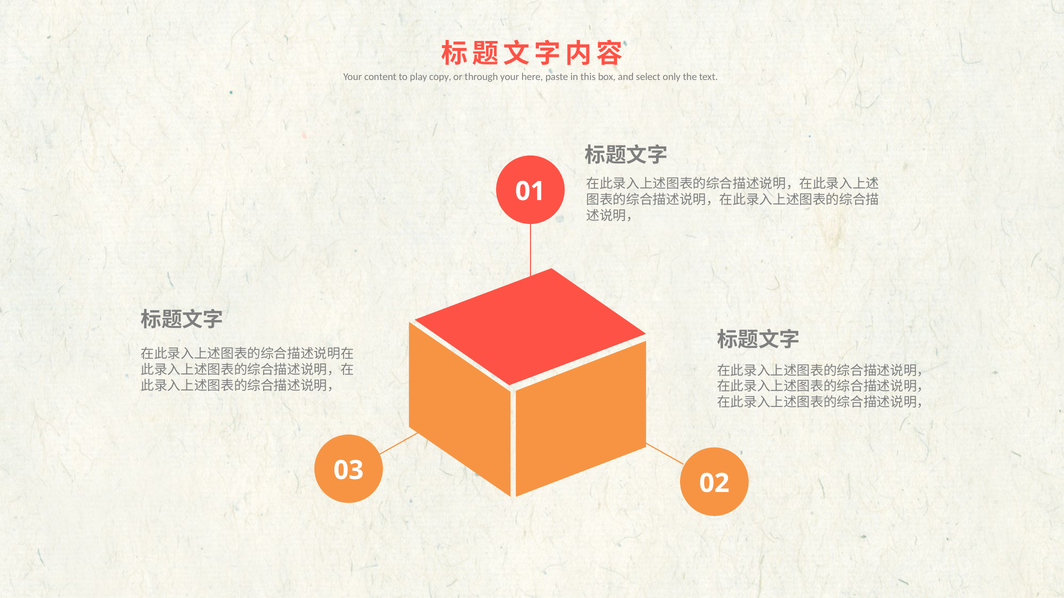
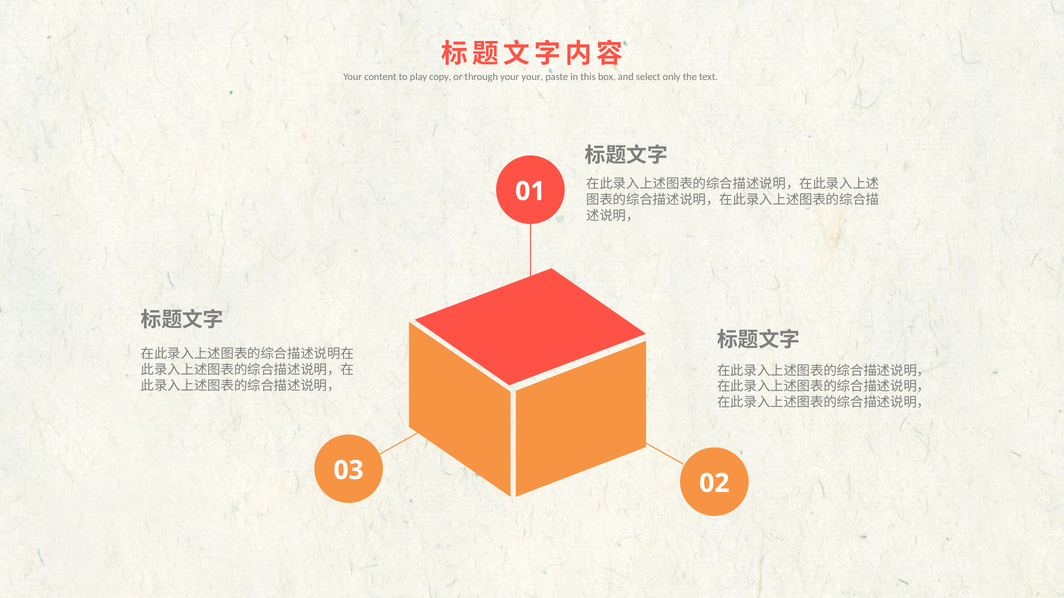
your here: here -> your (532, 77)
